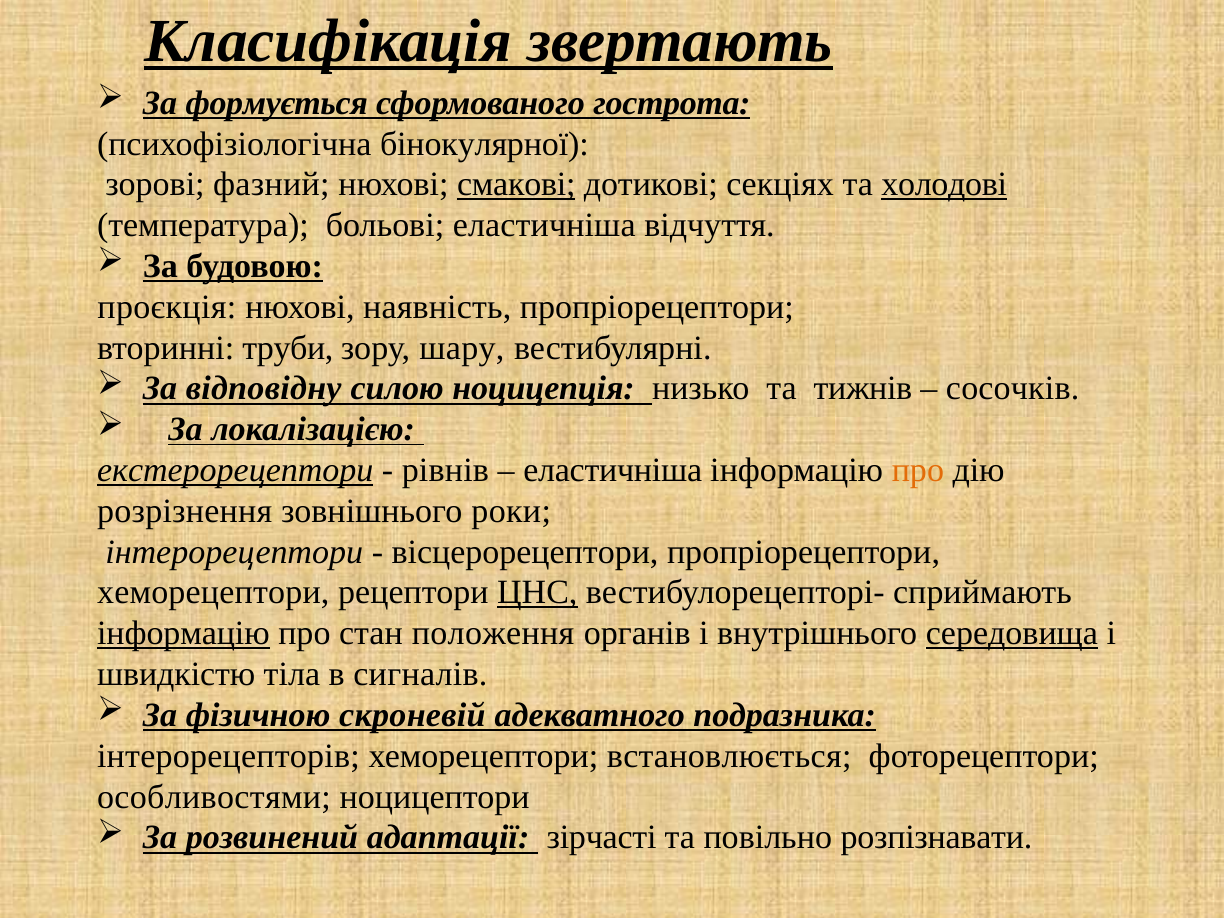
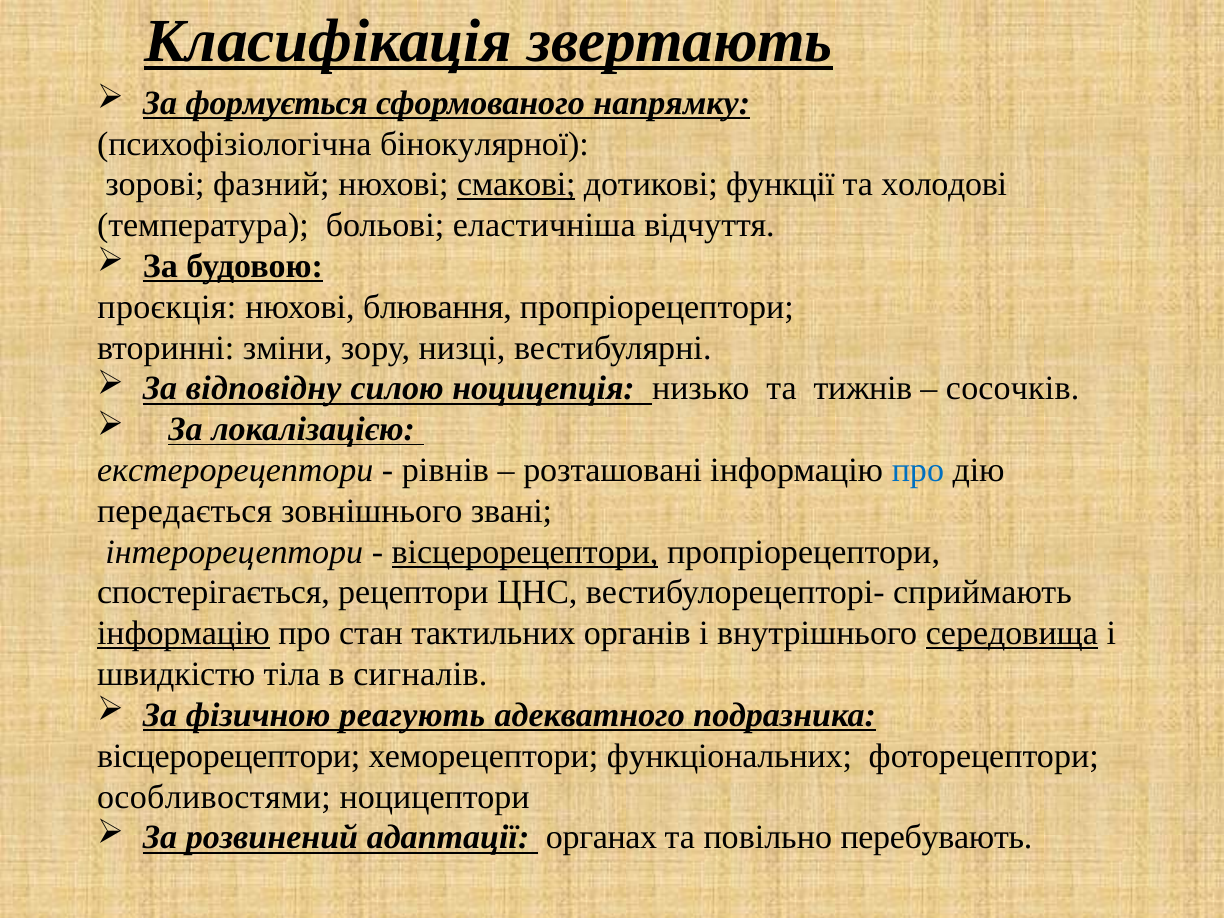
гострота: гострота -> напрямку (672, 103)
секціях: секціях -> функції (780, 185)
холодові underline: present -> none (944, 185)
наявність: наявність -> блювання (437, 307)
труби: труби -> зміни (288, 348)
шару: шару -> низці (462, 348)
екстерорецептори underline: present -> none (235, 470)
еластичніша: еластичніша -> розташовані (613, 470)
про colour: orange -> blue (918, 470)
розрізнення: розрізнення -> передається (185, 511)
роки: роки -> звані (511, 511)
вісцерорецептори underline: none -> present (525, 552)
хеморецептори: хеморецептори -> спостерігається (213, 593)
ЦНС underline: present -> none (537, 593)
положення: положення -> тактильних (493, 634)
скроневій: скроневій -> реагують (412, 715)
інтерорецепторів: інтерорецепторів -> вісцерорецептори (229, 756)
встановлюється: встановлюється -> функціональних (729, 756)
зірчасті: зірчасті -> органах (602, 838)
розпізнавати: розпізнавати -> перебувають (936, 838)
